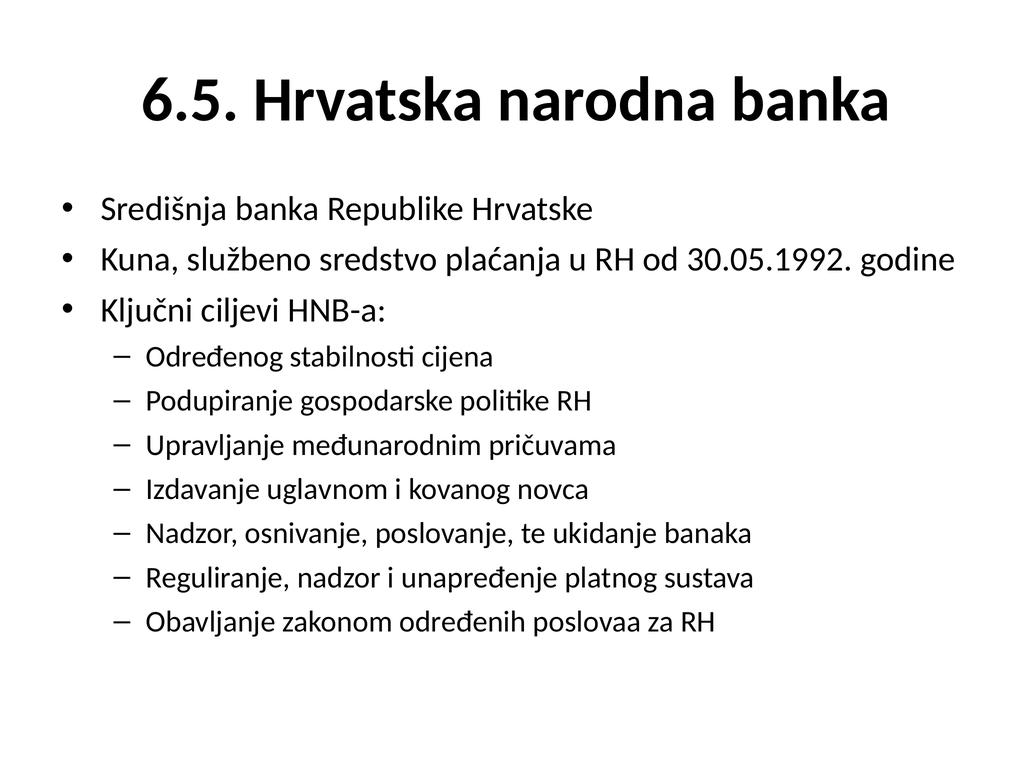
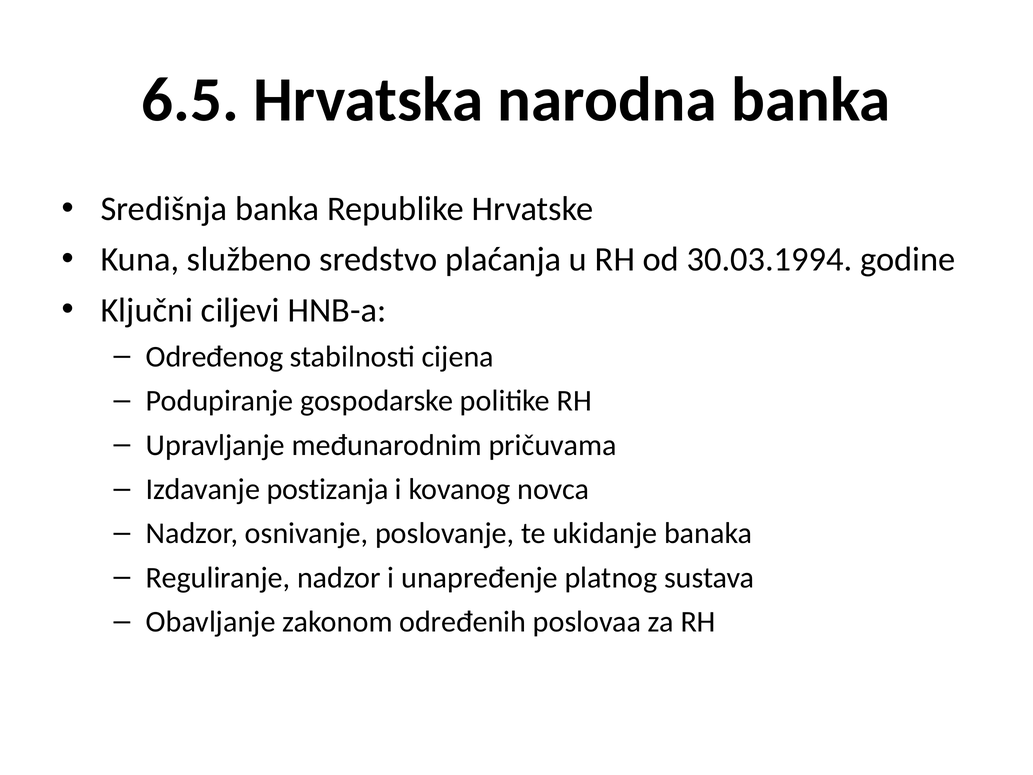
30.05.1992: 30.05.1992 -> 30.03.1994 (770, 260)
uglavnom: uglavnom -> postizanja (328, 489)
